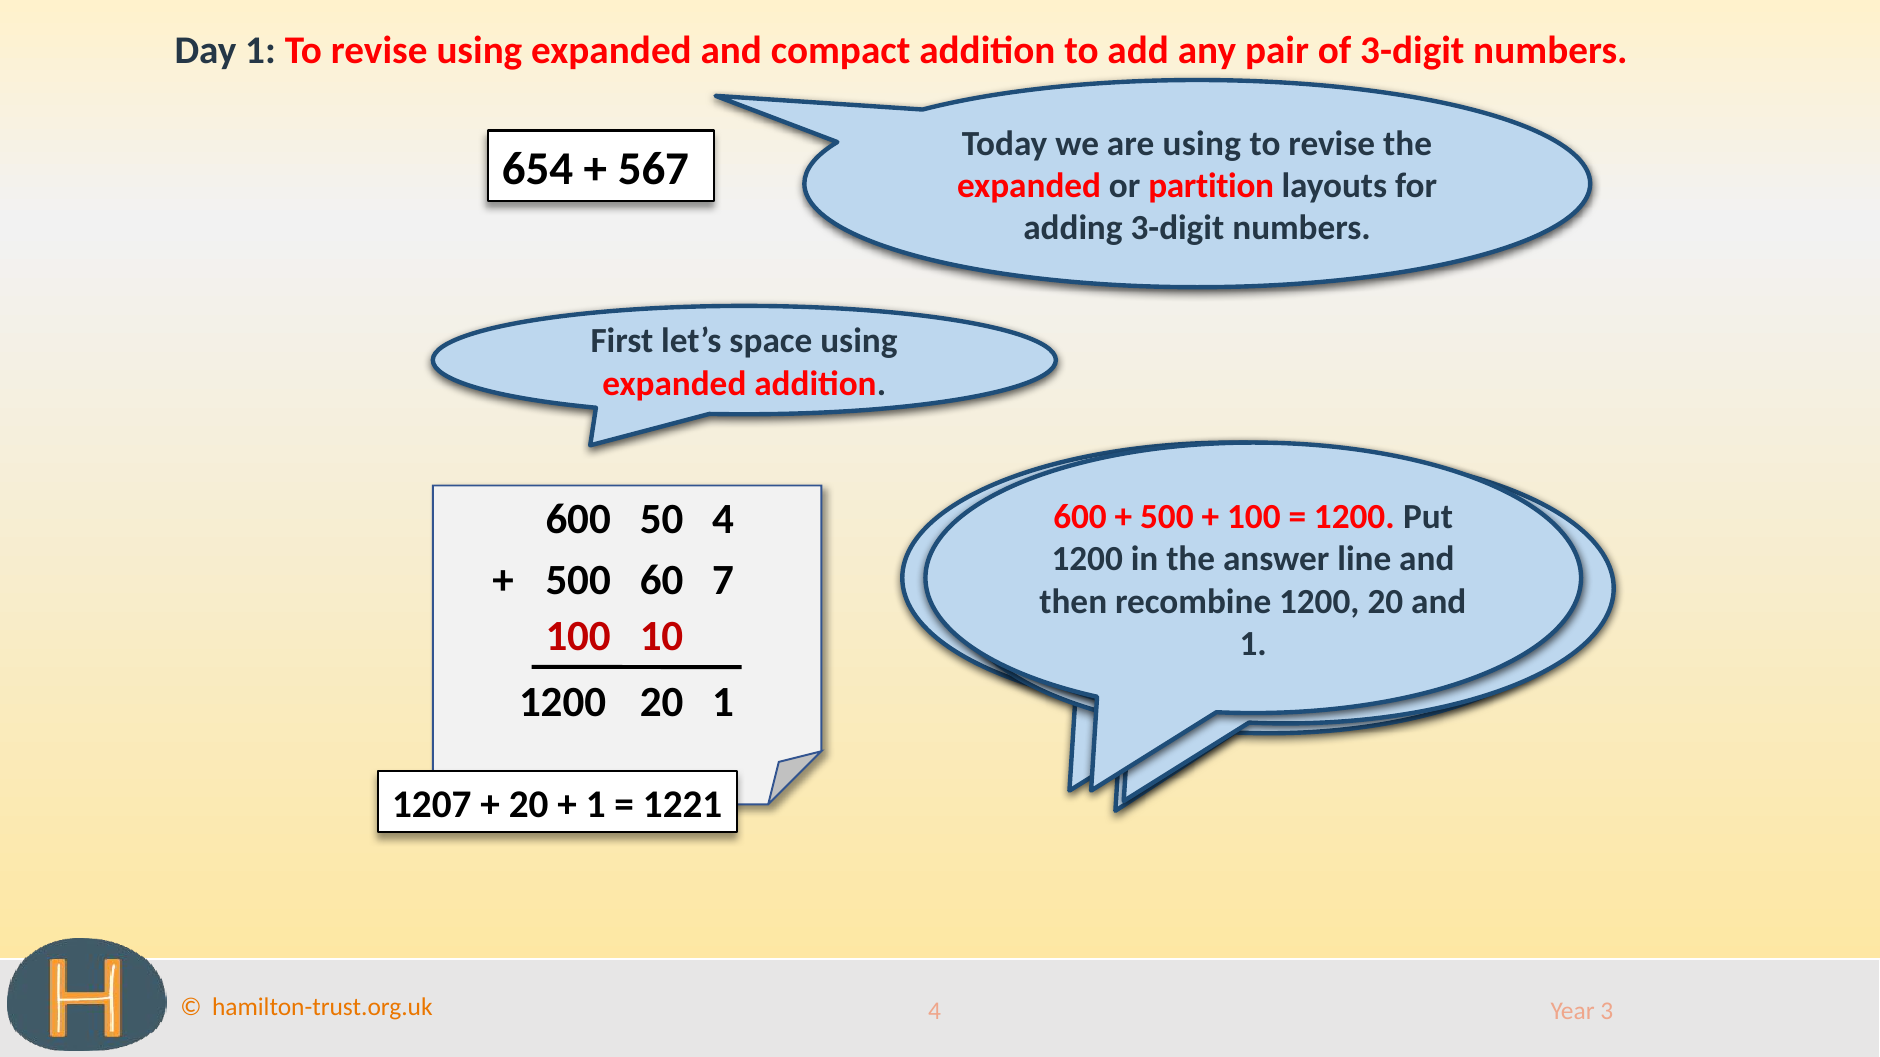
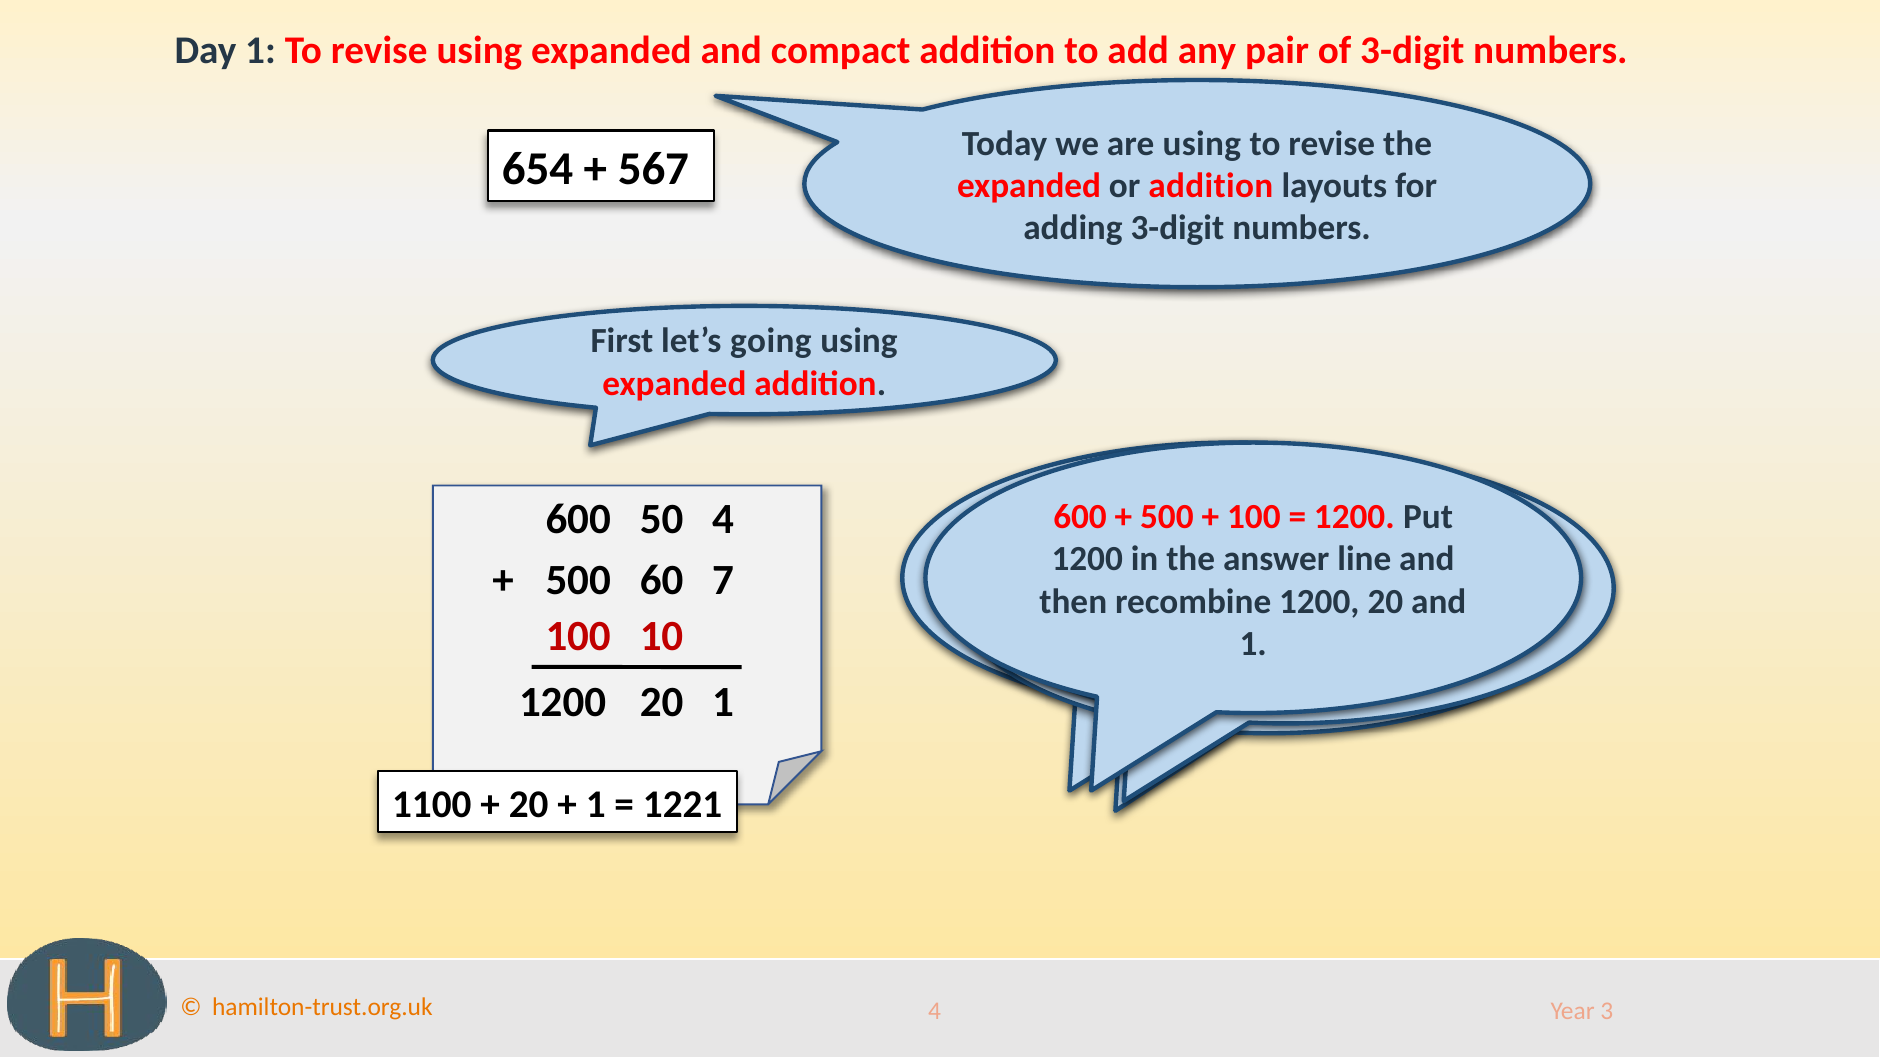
or partition: partition -> addition (1211, 186)
let’s space: space -> going (771, 342)
1207: 1207 -> 1100 (432, 804)
